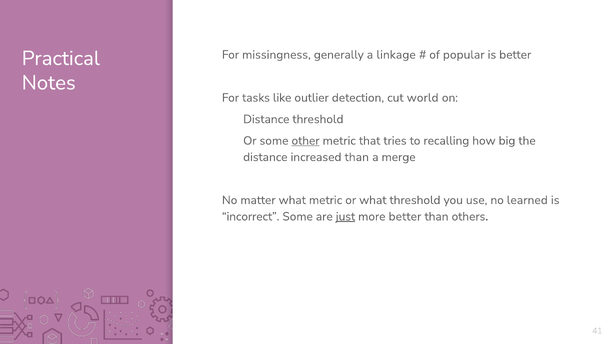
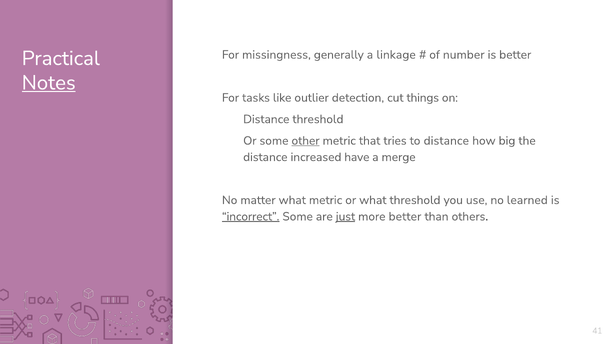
popular: popular -> number (464, 55)
Notes underline: none -> present (49, 83)
world: world -> things (423, 98)
to recalling: recalling -> distance (446, 141)
increased than: than -> have (357, 157)
incorrect underline: none -> present (251, 216)
